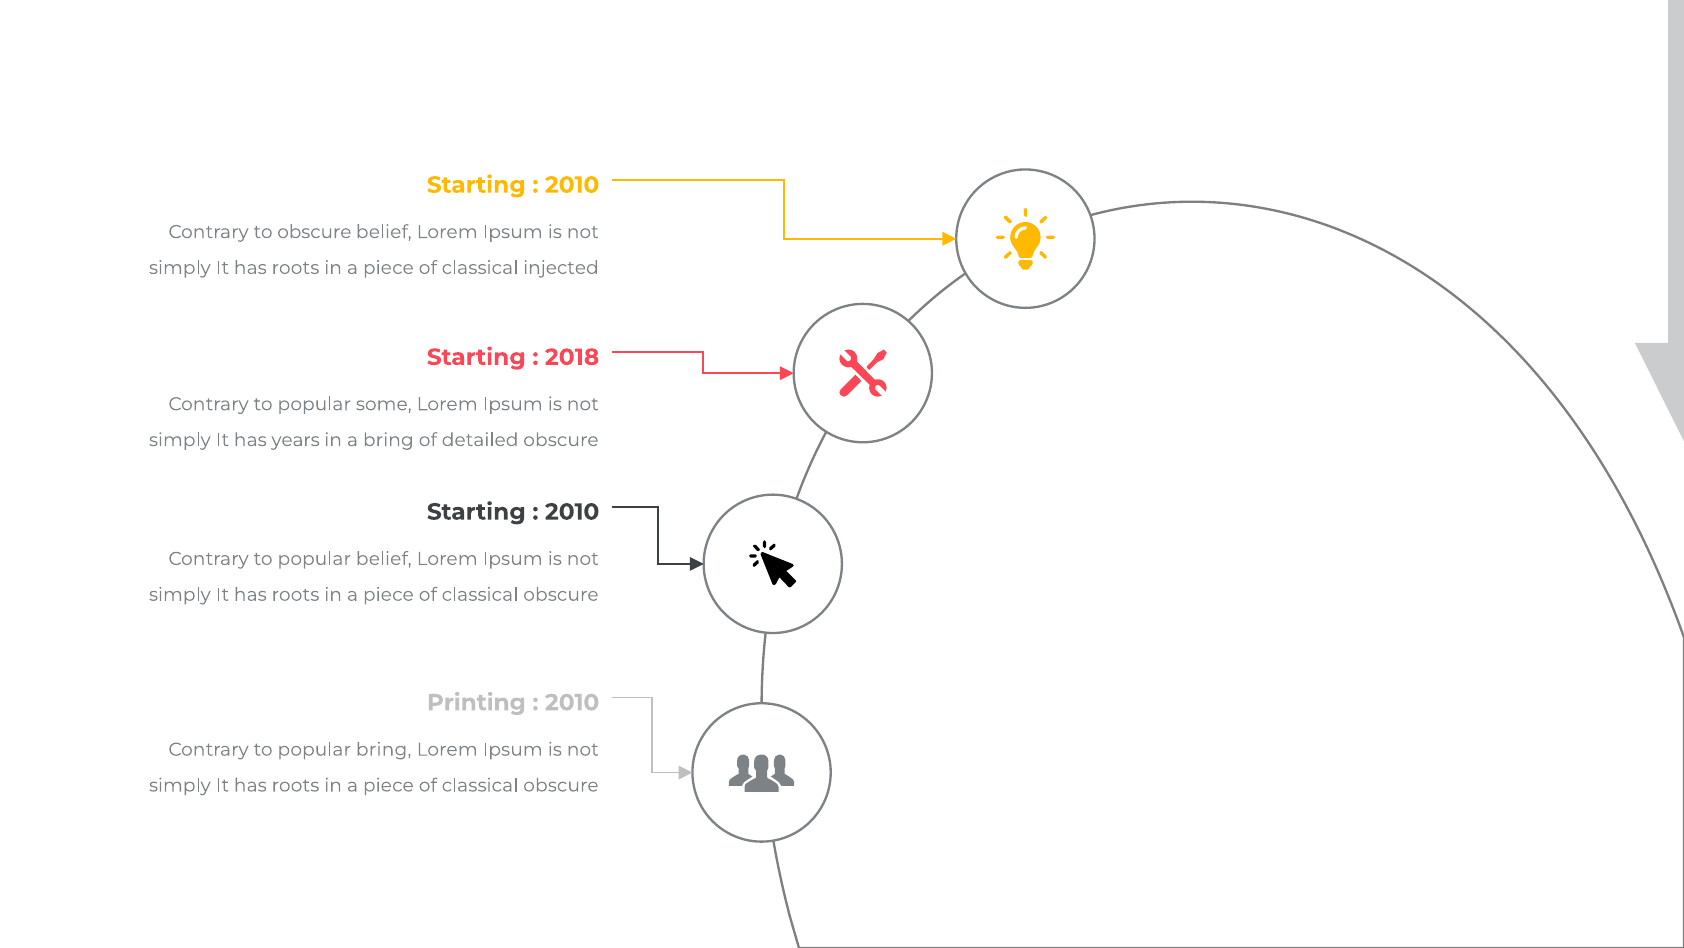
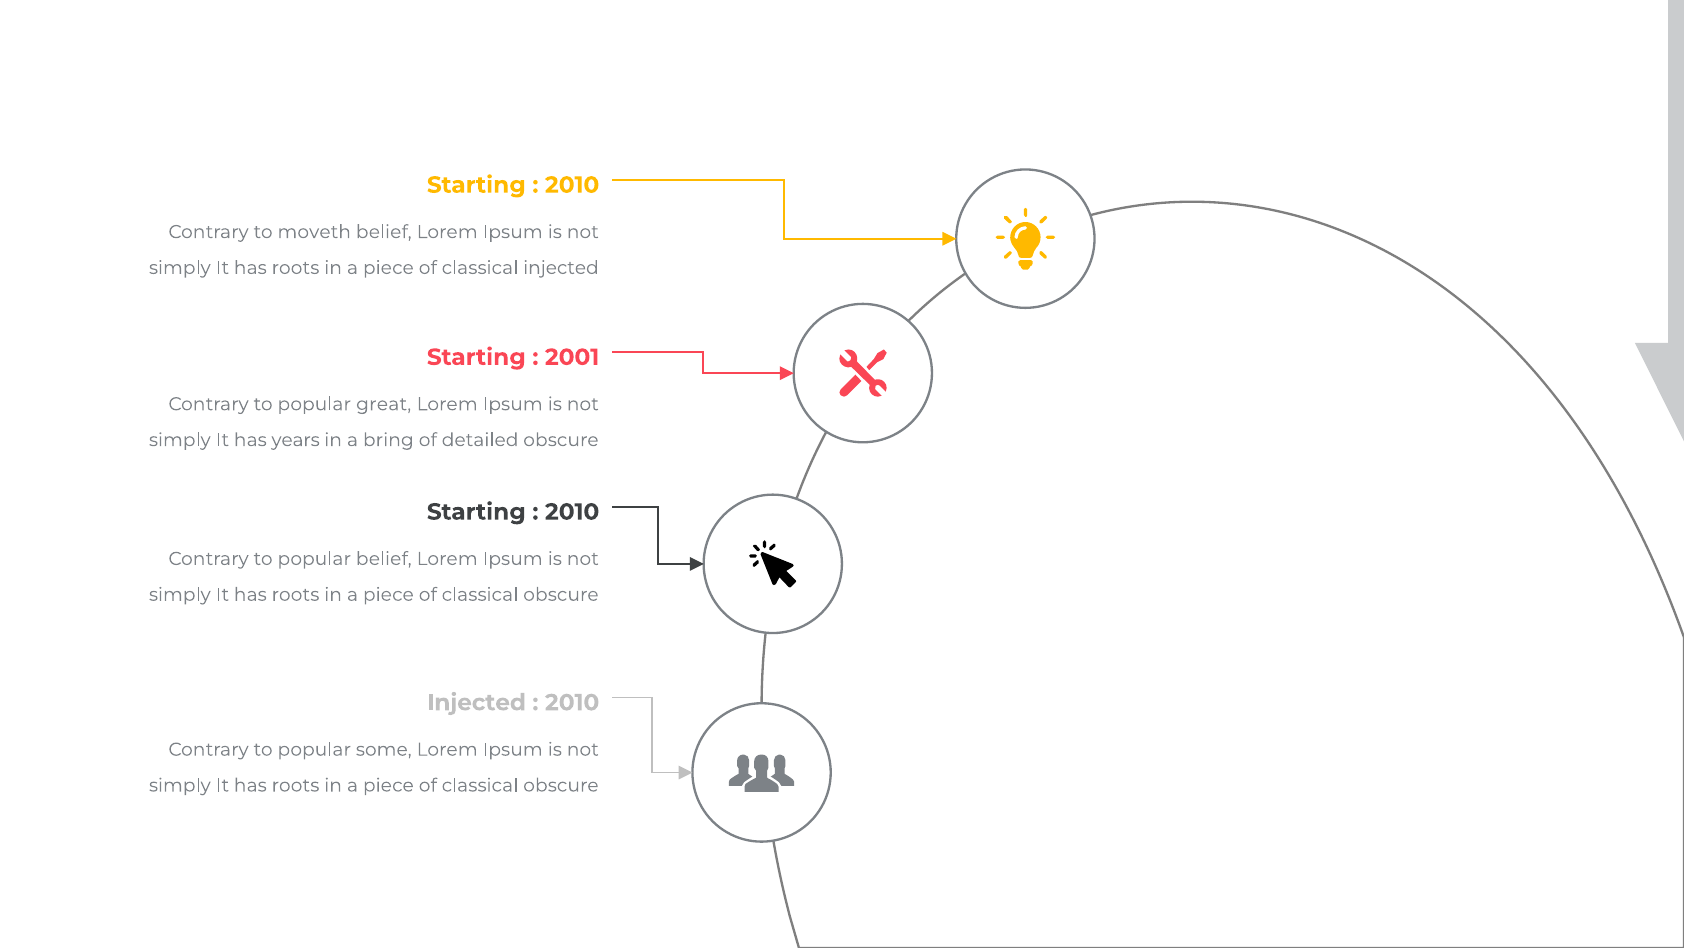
to obscure: obscure -> moveth (314, 232)
2018: 2018 -> 2001 (572, 357)
some: some -> great (384, 404)
Printing: Printing -> Injected (476, 702)
popular bring: bring -> some (384, 749)
